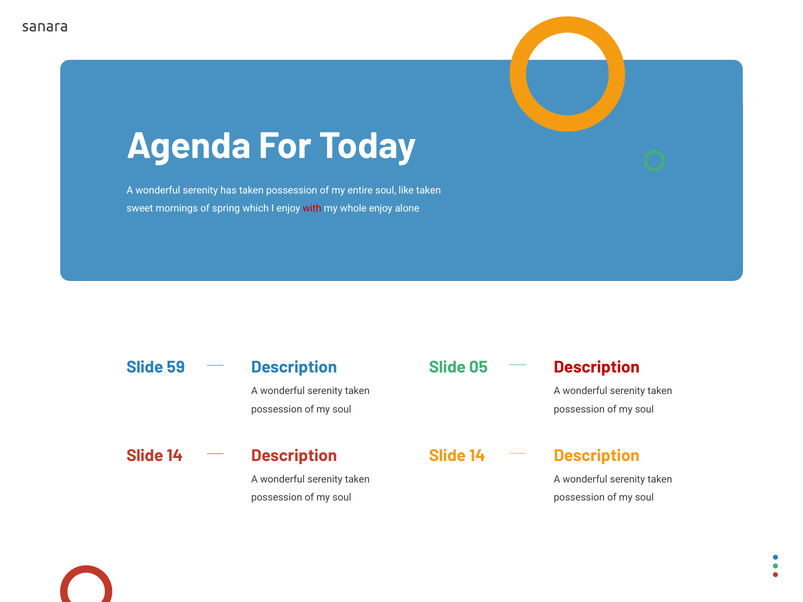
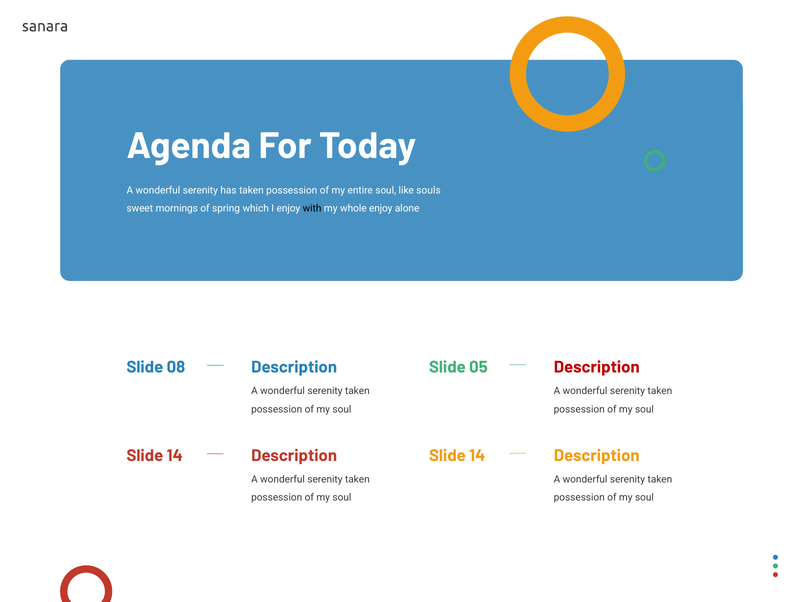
like taken: taken -> souls (429, 190)
with colour: red -> black (312, 209)
59: 59 -> 08 (176, 367)
